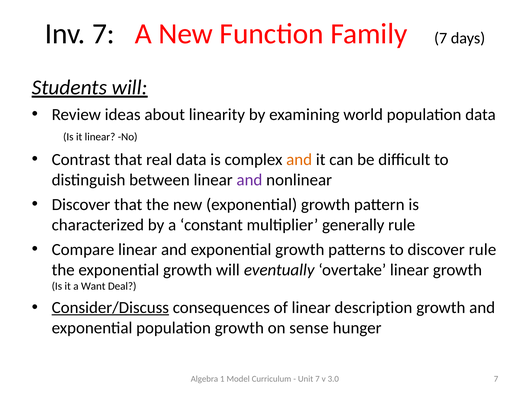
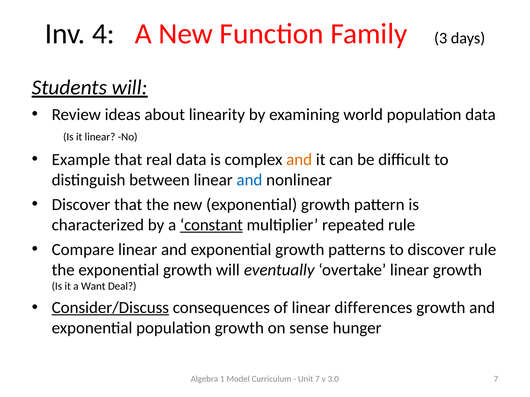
Inv 7: 7 -> 4 (103, 34)
Family 7: 7 -> 3 (441, 38)
Contrast: Contrast -> Example (81, 160)
and colour: purple -> blue (249, 180)
constant underline: none -> present (211, 225)
generally: generally -> repeated (353, 225)
description: description -> differences (373, 308)
